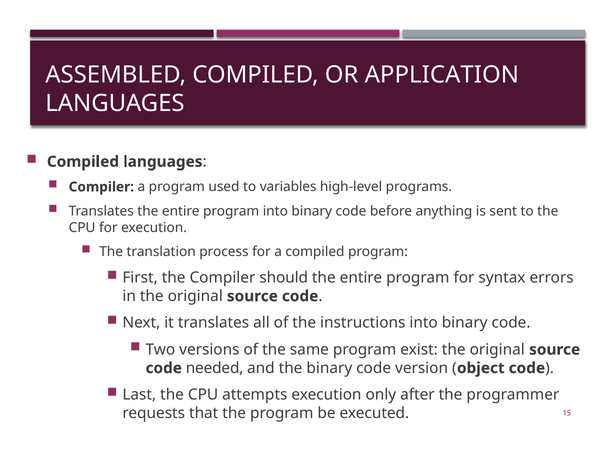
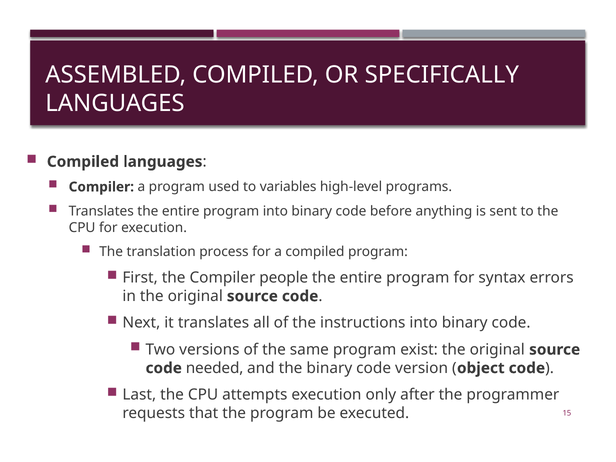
APPLICATION: APPLICATION -> SPECIFICALLY (442, 75)
should: should -> people (284, 278)
